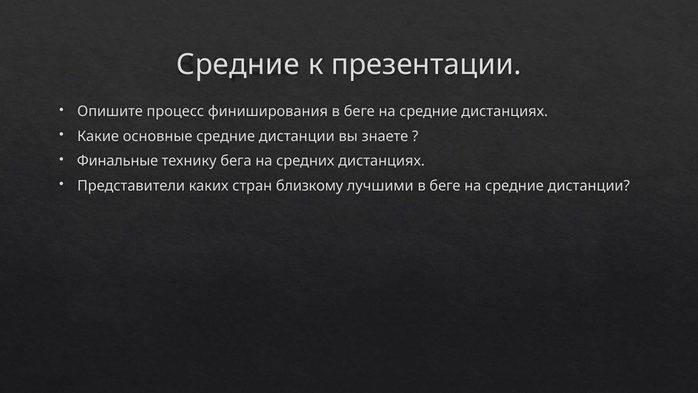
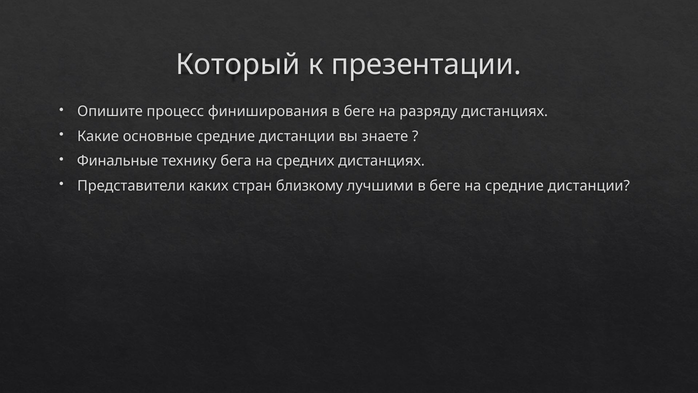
Средние: Средние -> Который (238, 65)
средние: средние -> разряду (428, 112)
